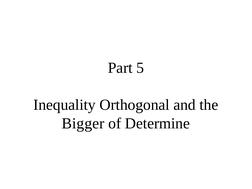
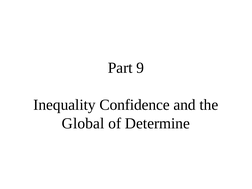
5: 5 -> 9 (140, 68)
Orthogonal: Orthogonal -> Confidence (135, 105)
Bigger: Bigger -> Global (83, 123)
